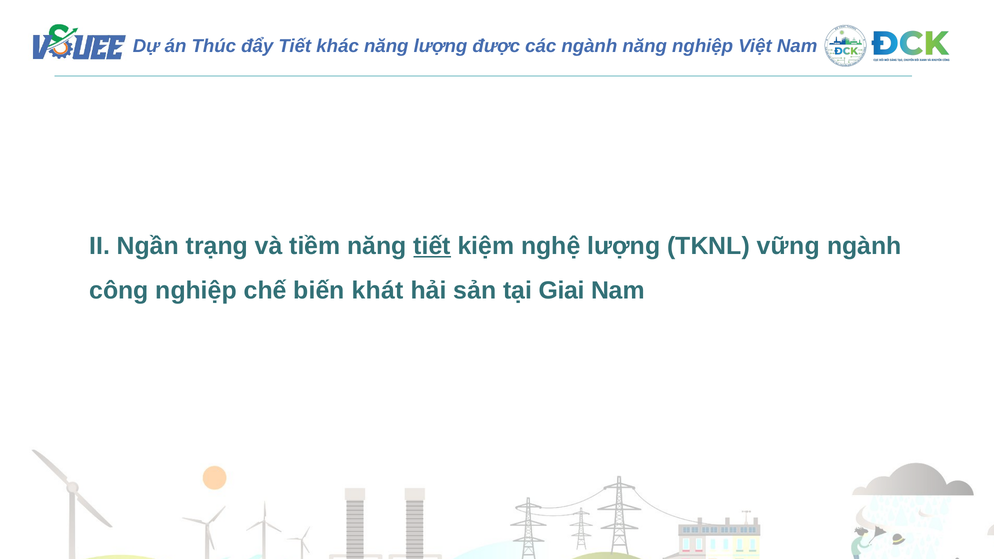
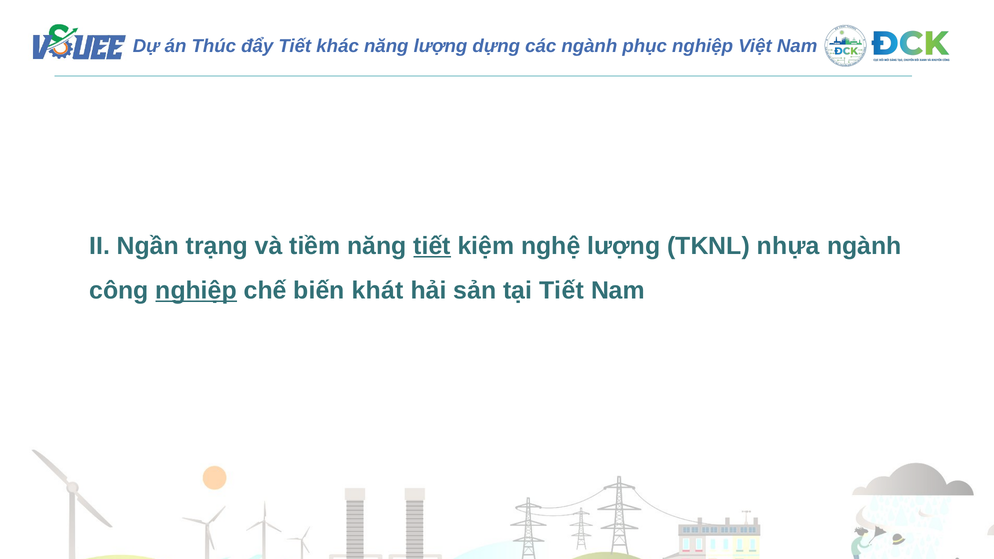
được: được -> dựng (496, 46)
ngành năng: năng -> phục (645, 46)
vững: vững -> nhựa (788, 246)
nghiệp underline: none -> present (196, 291)
tại Giai: Giai -> Tiết (561, 291)
